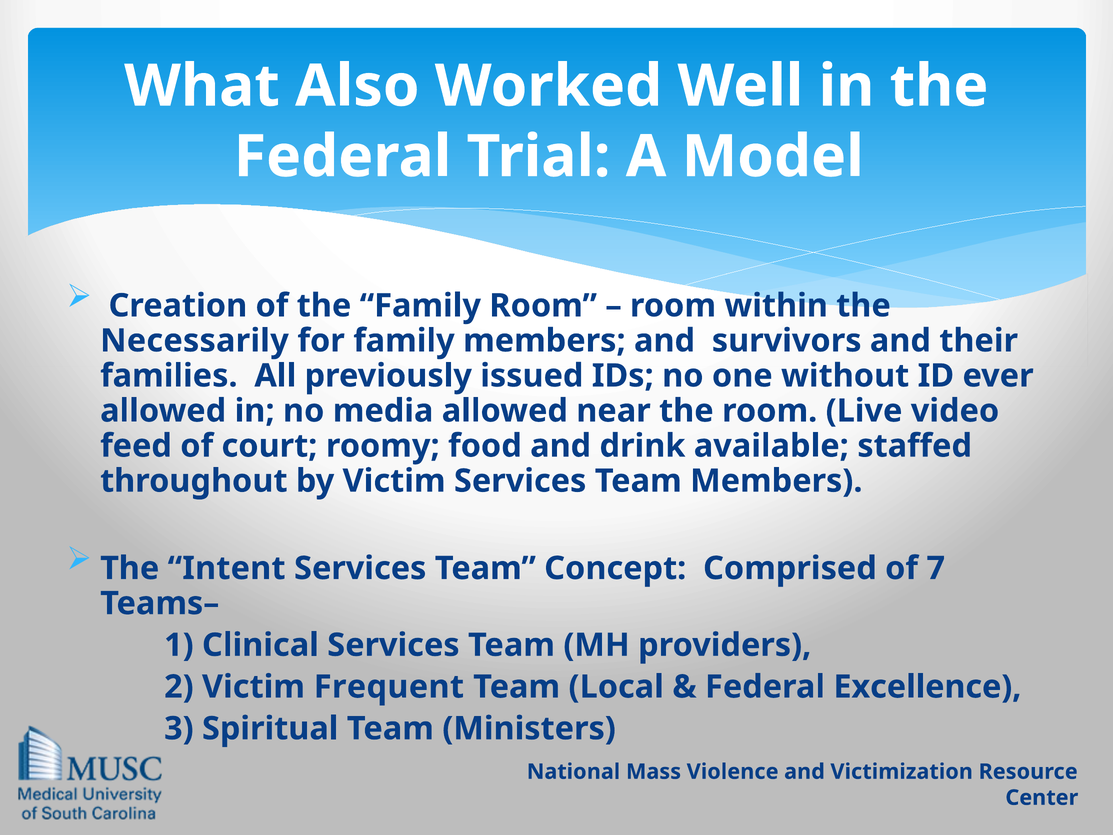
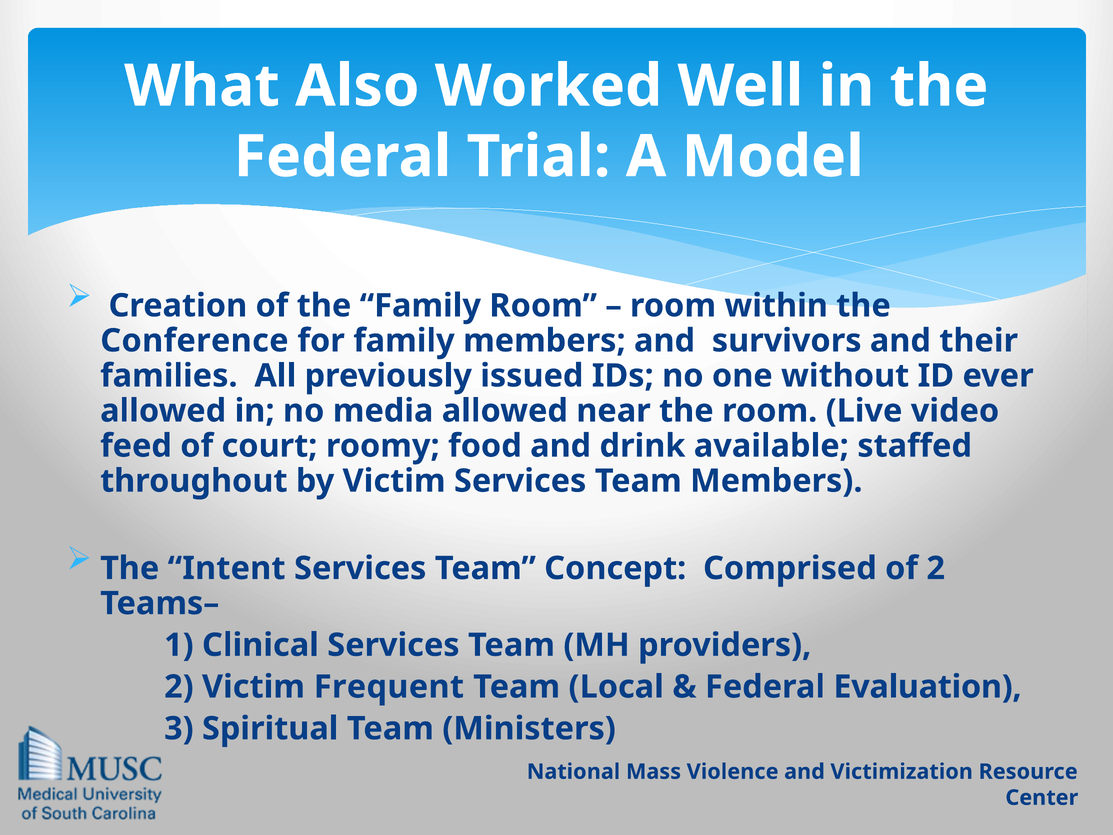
Necessarily: Necessarily -> Conference (194, 341)
of 7: 7 -> 2 (936, 568)
Excellence: Excellence -> Evaluation (927, 687)
